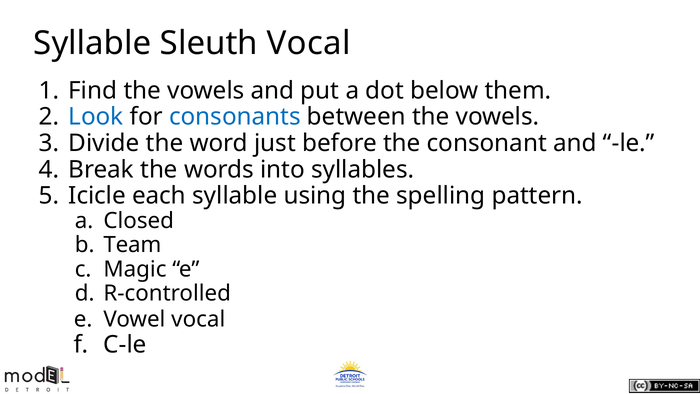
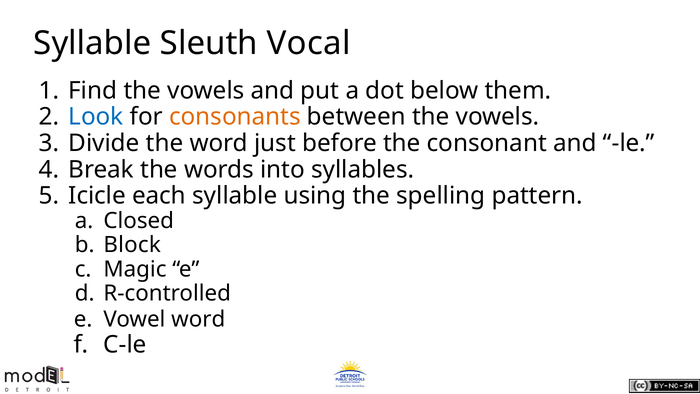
consonants colour: blue -> orange (235, 117)
Team: Team -> Block (132, 245)
Vowel vocal: vocal -> word (198, 319)
